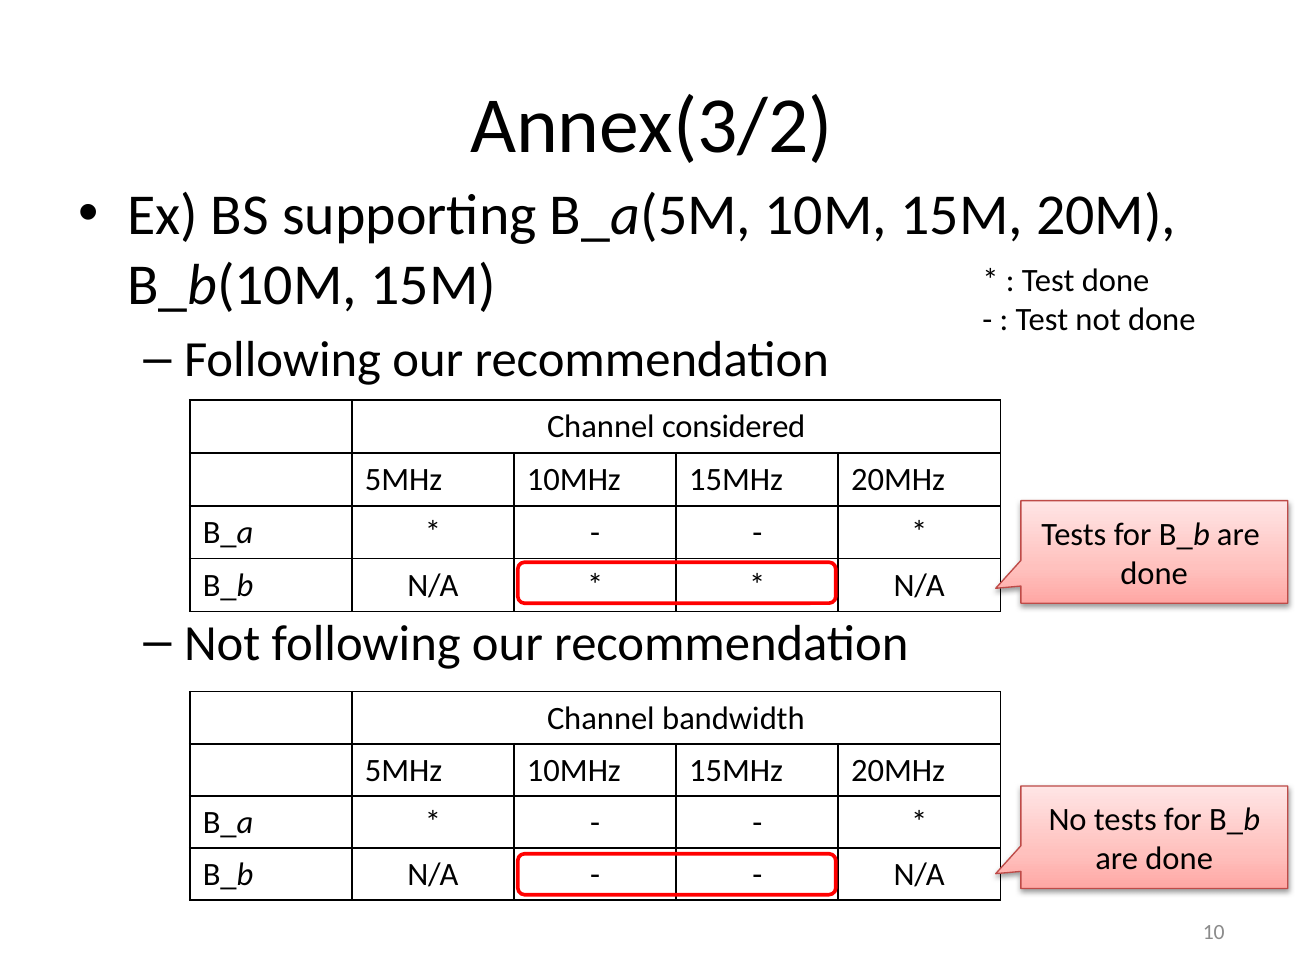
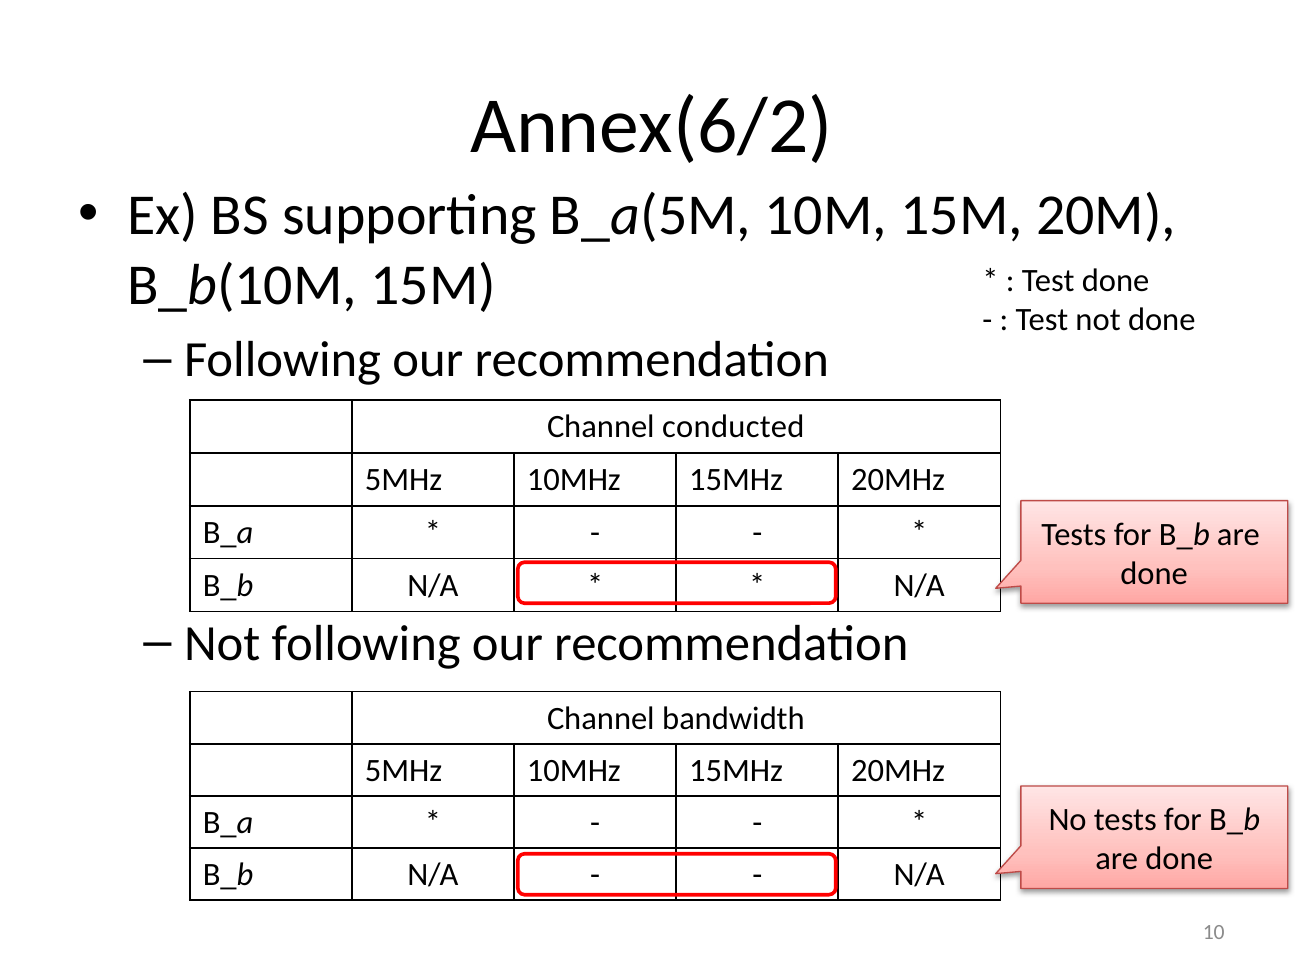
Annex(3/2: Annex(3/2 -> Annex(6/2 (651, 126)
considered: considered -> conducted (733, 427)
